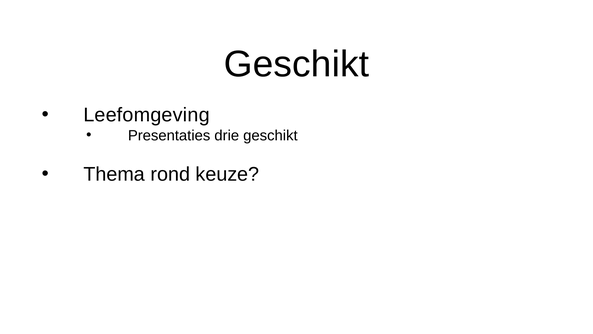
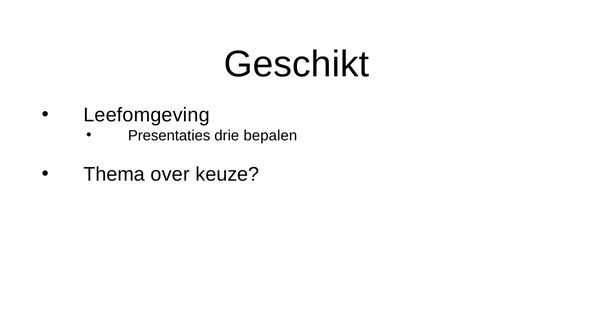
drie geschikt: geschikt -> bepalen (270, 135)
rond: rond -> over (170, 174)
